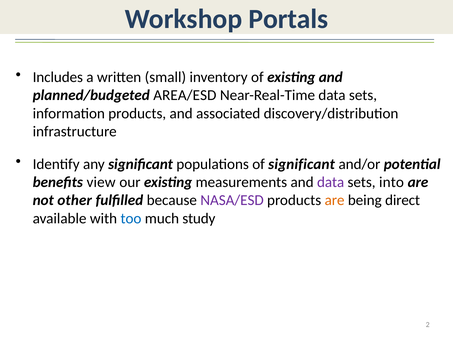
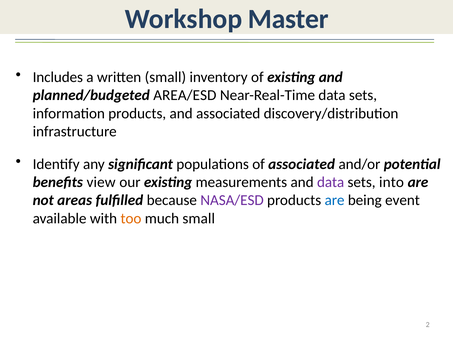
Portals: Portals -> Master (288, 19)
of significant: significant -> associated (302, 164)
other: other -> areas (75, 200)
are colour: orange -> blue (335, 200)
direct: direct -> event (403, 200)
too colour: blue -> orange (131, 218)
much study: study -> small (199, 218)
